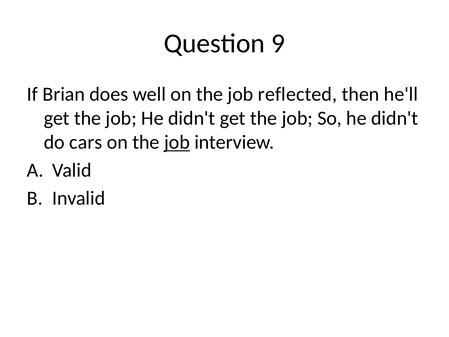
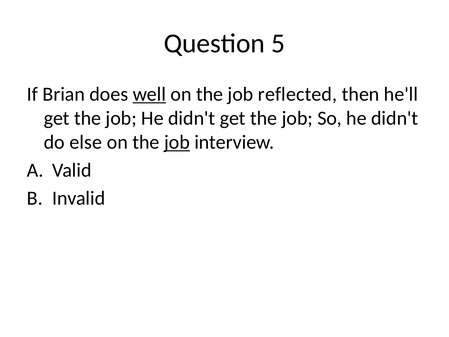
9: 9 -> 5 (278, 43)
well underline: none -> present (149, 94)
cars: cars -> else (86, 142)
